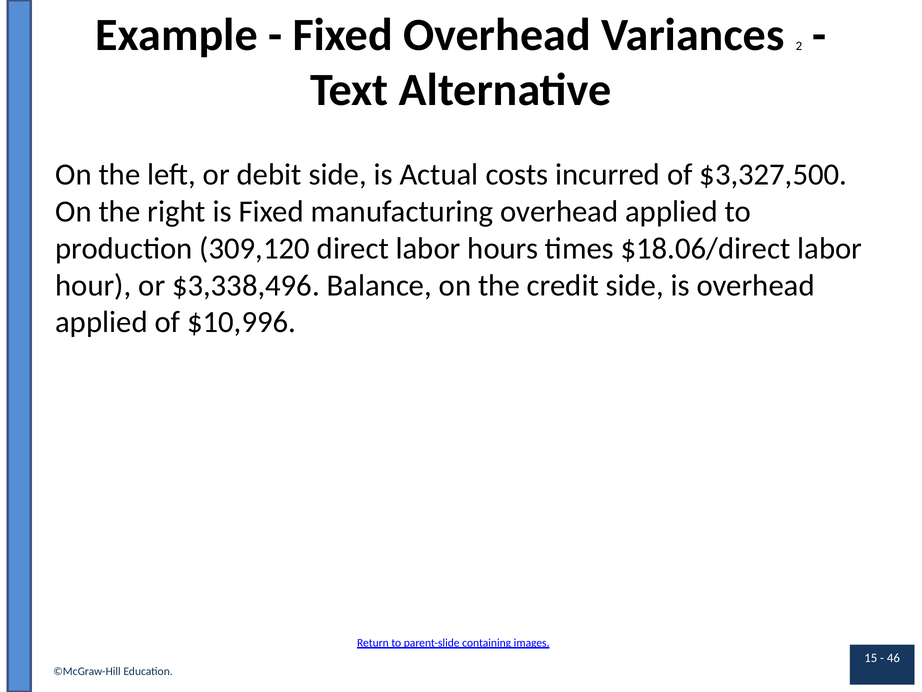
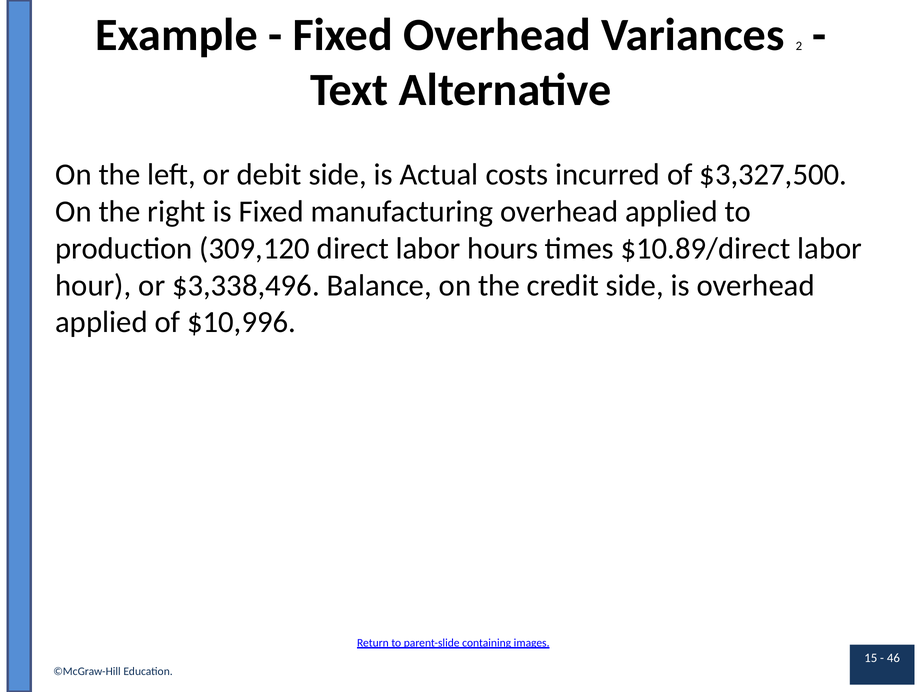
$18.06/direct: $18.06/direct -> $10.89/direct (706, 248)
